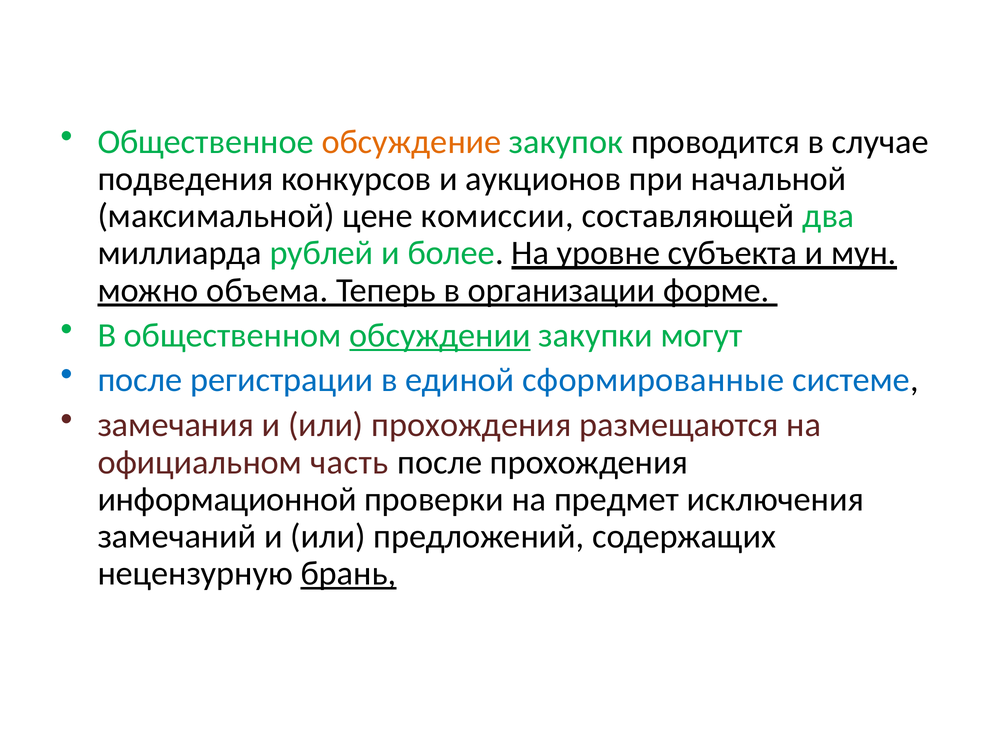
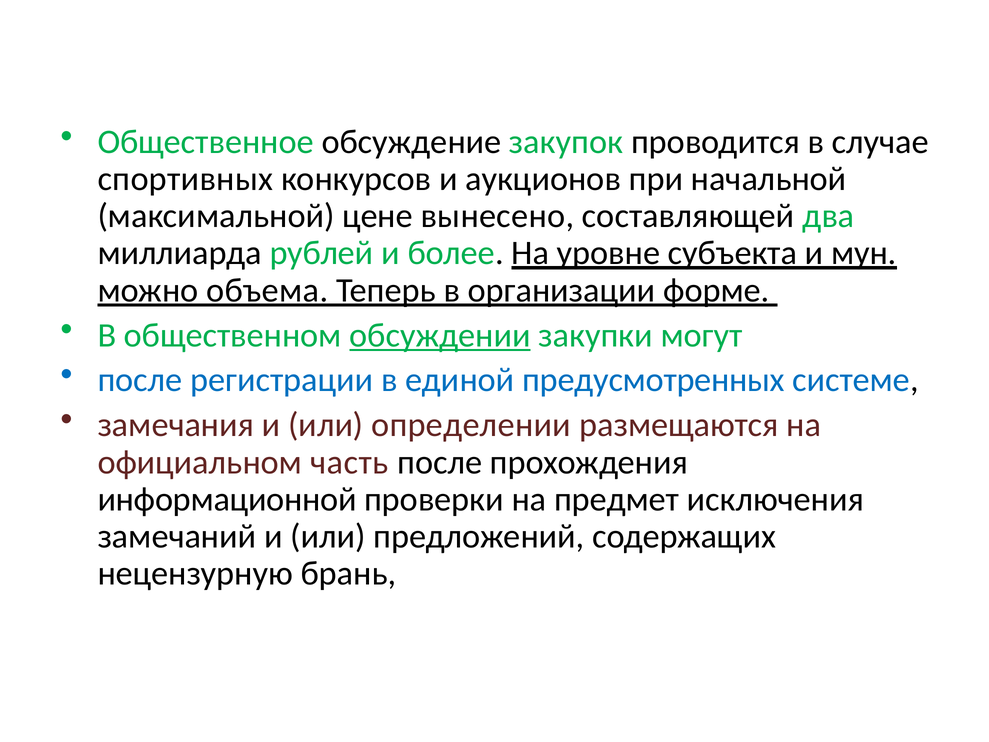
обсуждение colour: orange -> black (411, 142)
подведения: подведения -> спортивных (185, 179)
комиссии: комиссии -> вынесено (497, 216)
сформированные: сформированные -> предусмотренных (654, 380)
или прохождения: прохождения -> определении (471, 425)
брань underline: present -> none (348, 573)
